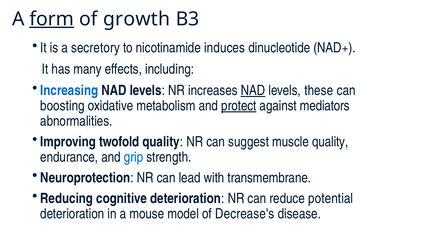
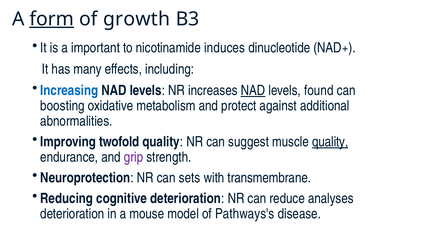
secretory: secretory -> important (96, 48)
these: these -> found (319, 90)
protect underline: present -> none (239, 105)
mediators: mediators -> additional (325, 105)
quality underline: none -> present (330, 141)
grip colour: blue -> purple (134, 157)
lead: lead -> sets (190, 177)
potential: potential -> analyses (331, 198)
Decrease's: Decrease's -> Pathways's (245, 213)
